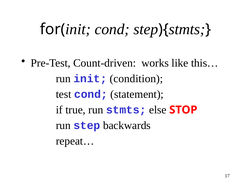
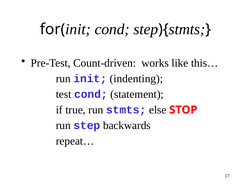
condition: condition -> indenting (136, 79)
